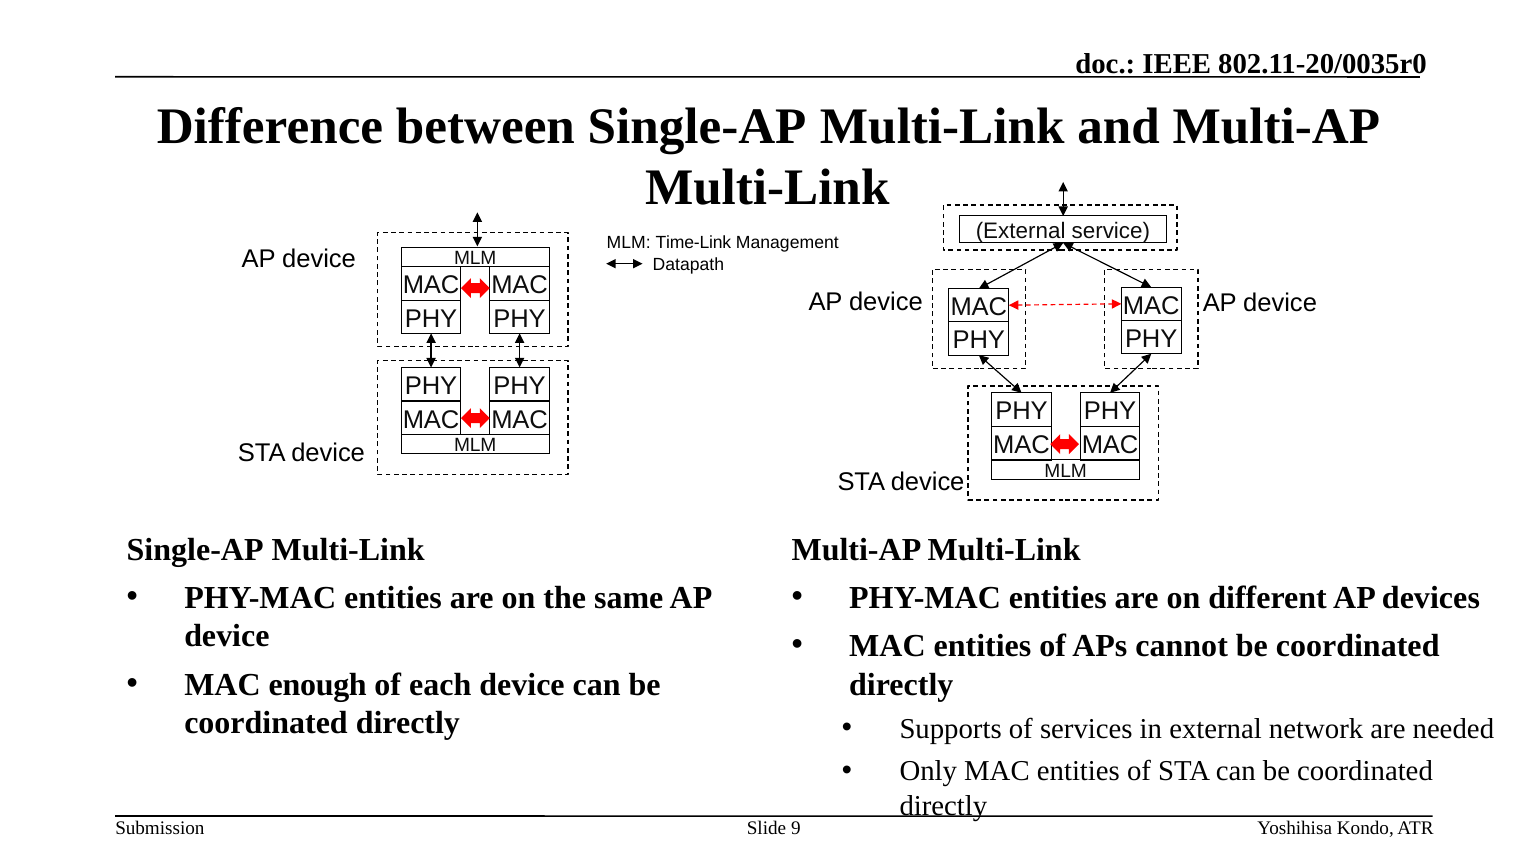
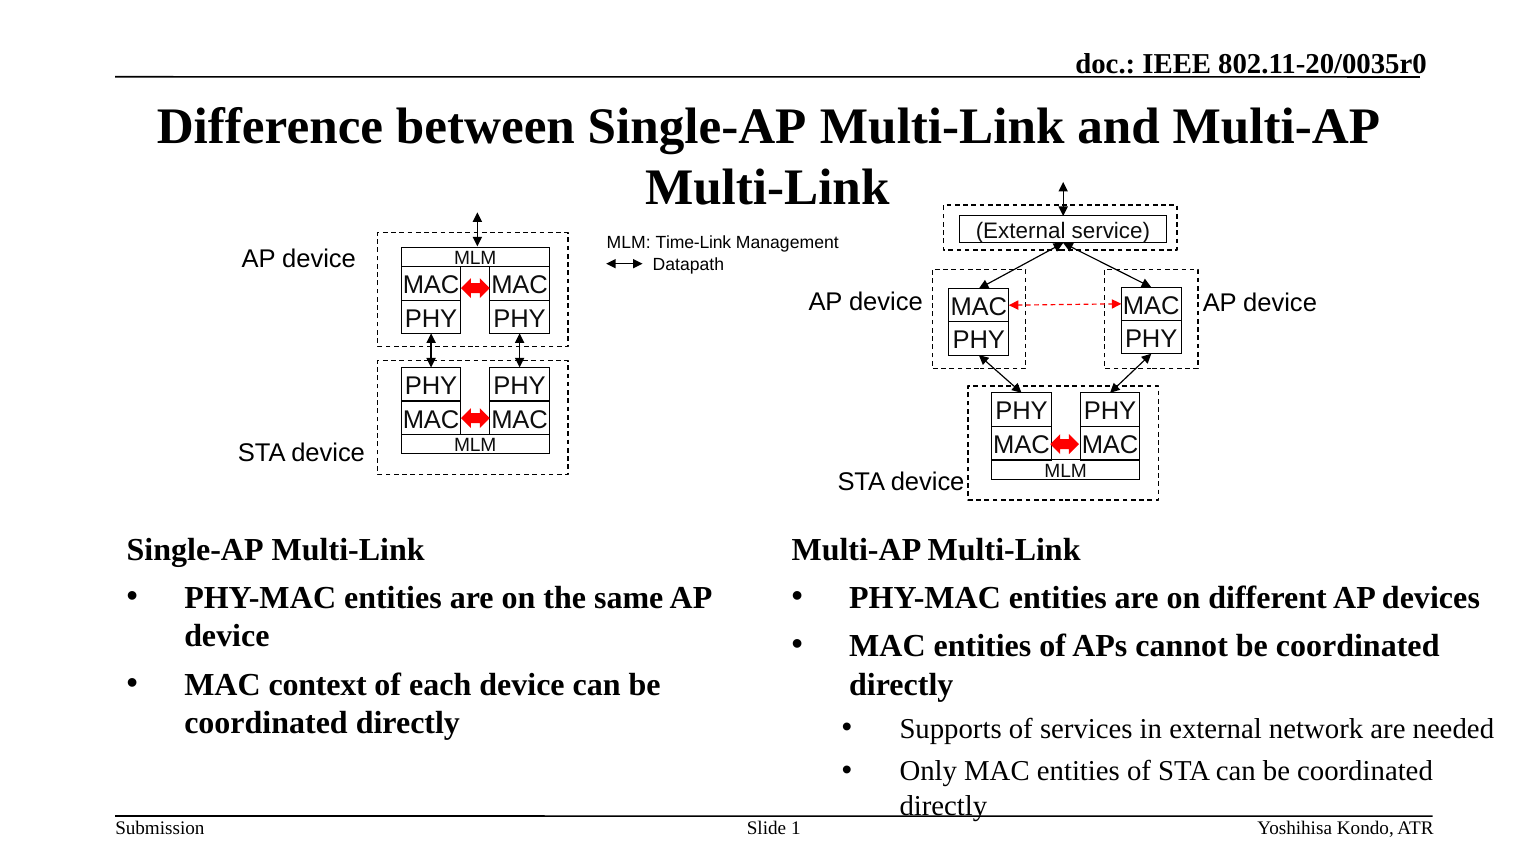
enough: enough -> context (318, 684)
9: 9 -> 1 (796, 828)
